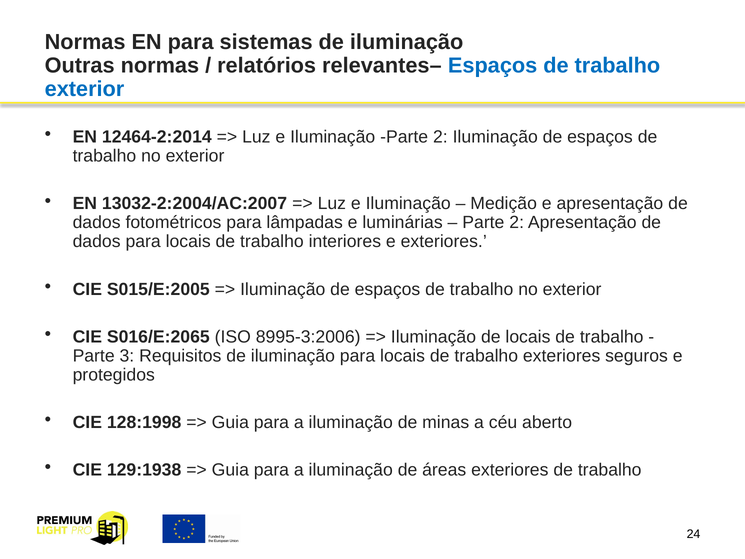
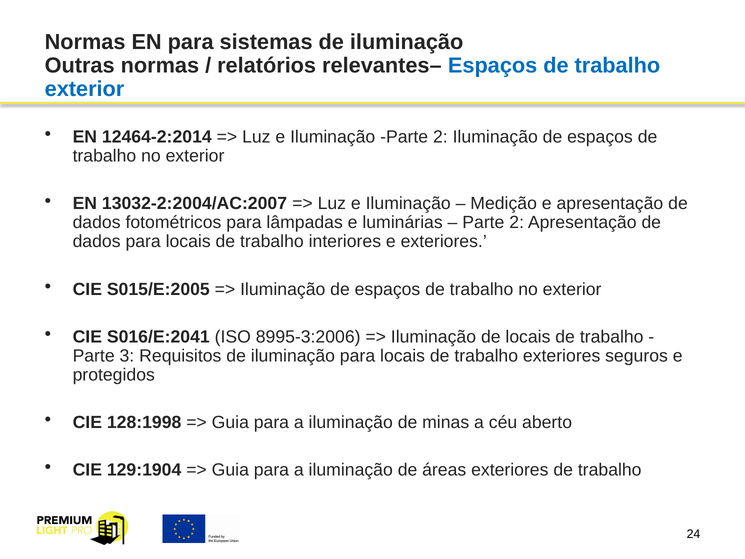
S016/E:2065: S016/E:2065 -> S016/E:2041 (158, 337)
129:1938: 129:1938 -> 129:1904 (144, 470)
